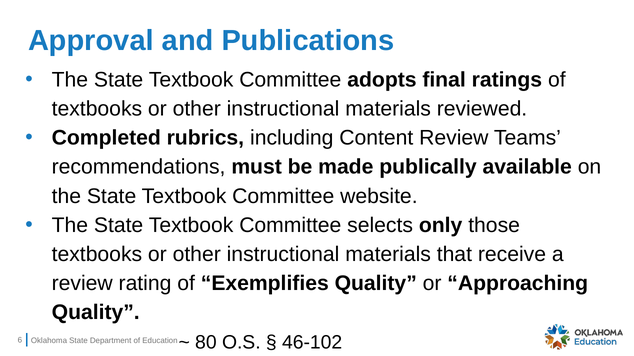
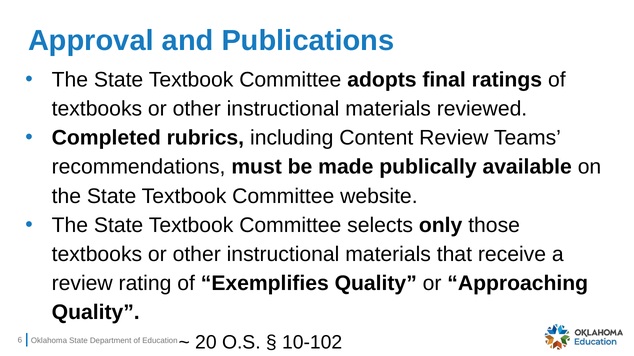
80: 80 -> 20 (206, 343)
46-102: 46-102 -> 10-102 (312, 343)
